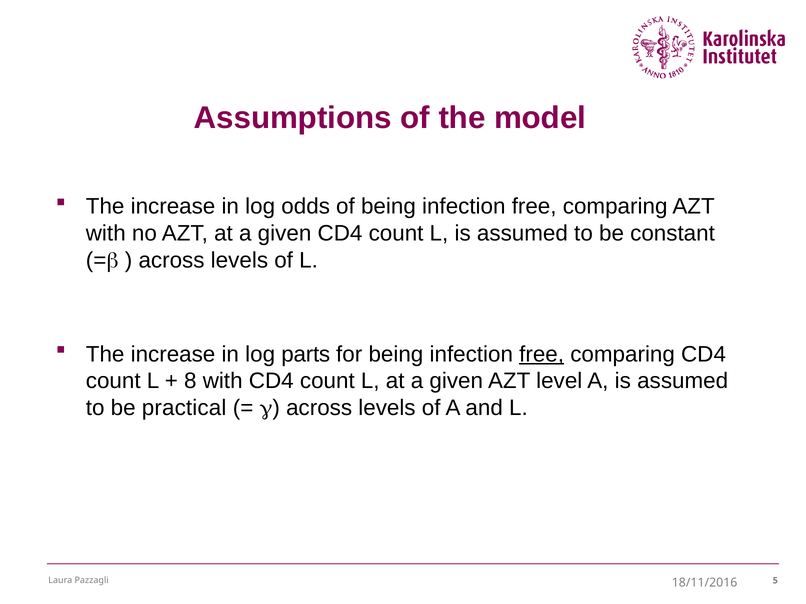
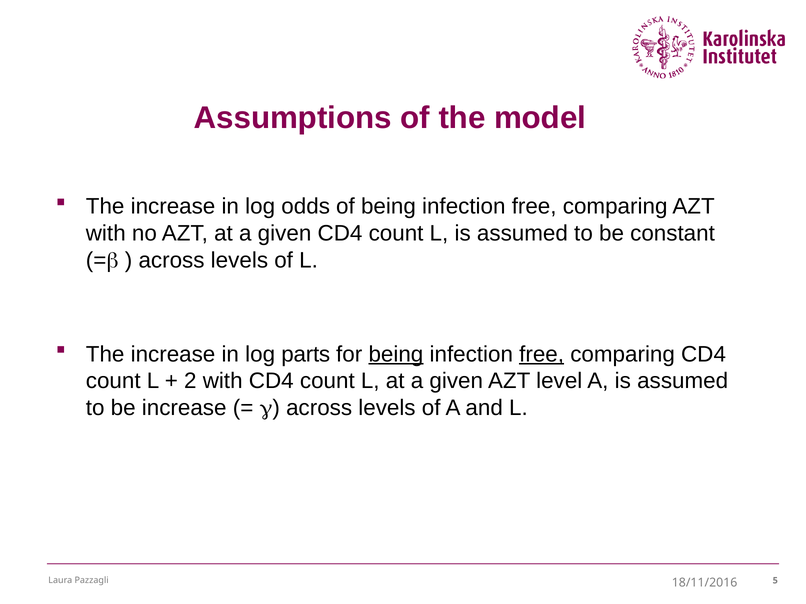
being underline: none -> present (396, 354)
8: 8 -> 2 (190, 381)
be practical: practical -> increase (184, 408)
